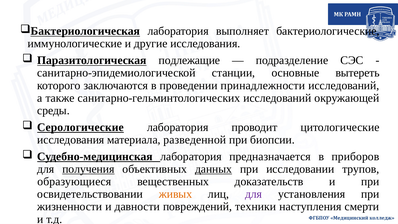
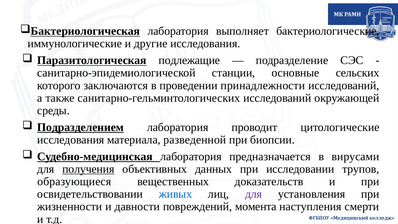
вытереть: вытереть -> сельских (358, 73)
Серологические: Серологические -> Подразделением (81, 127)
приборов: приборов -> вирусами (355, 156)
данных underline: present -> none (214, 169)
живых colour: orange -> blue (175, 194)
техники: техники -> момента (256, 207)
